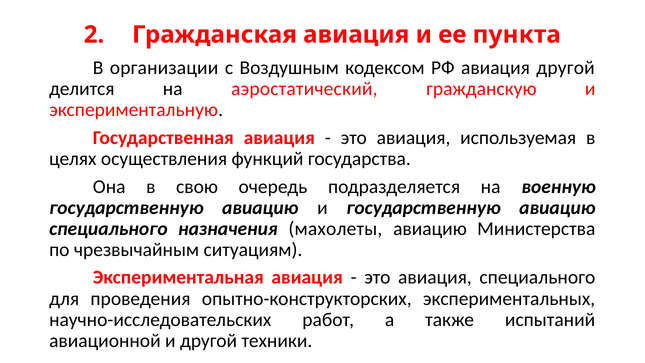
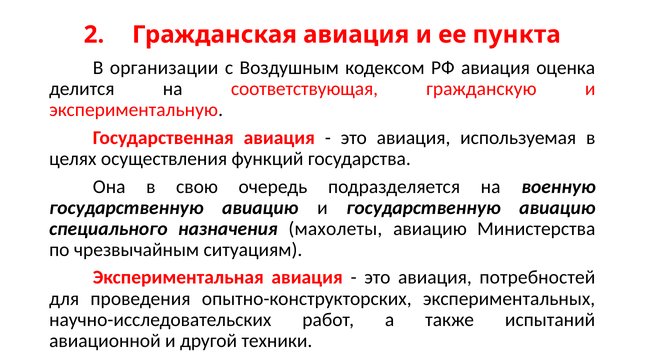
авиация другой: другой -> оценка (566, 68)
аэростатический: аэростатический -> соответствующая (304, 89)
авиация специального: специального -> потребностей (537, 277)
